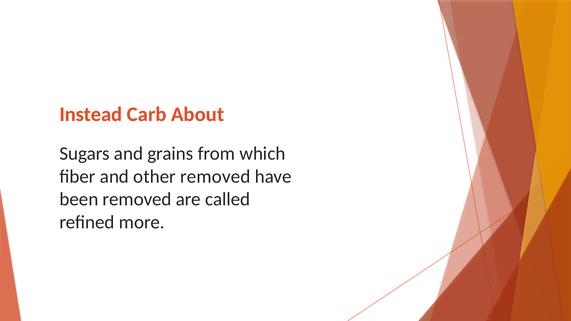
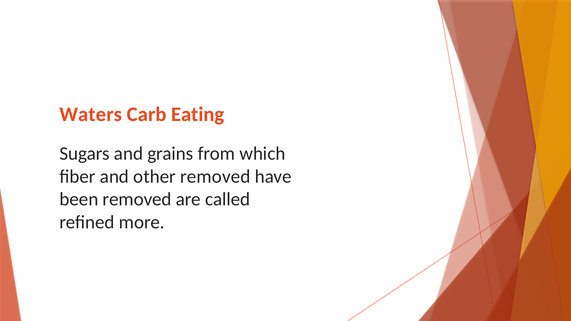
Instead: Instead -> Waters (91, 114)
About: About -> Eating (198, 114)
